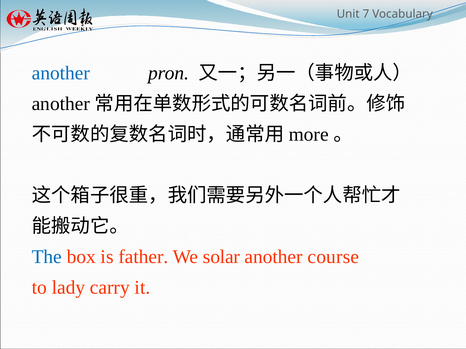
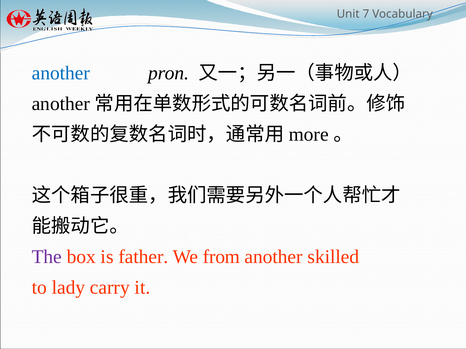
The colour: blue -> purple (47, 257)
solar: solar -> from (221, 257)
course: course -> skilled (333, 257)
